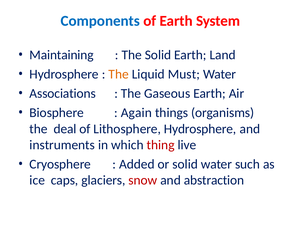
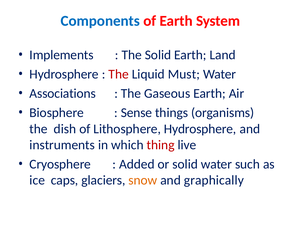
Maintaining: Maintaining -> Implements (62, 55)
The colour: orange -> red (119, 74)
Again: Again -> Sense (136, 113)
deal: deal -> dish (65, 129)
snow colour: red -> orange (143, 181)
abstraction: abstraction -> graphically (214, 181)
